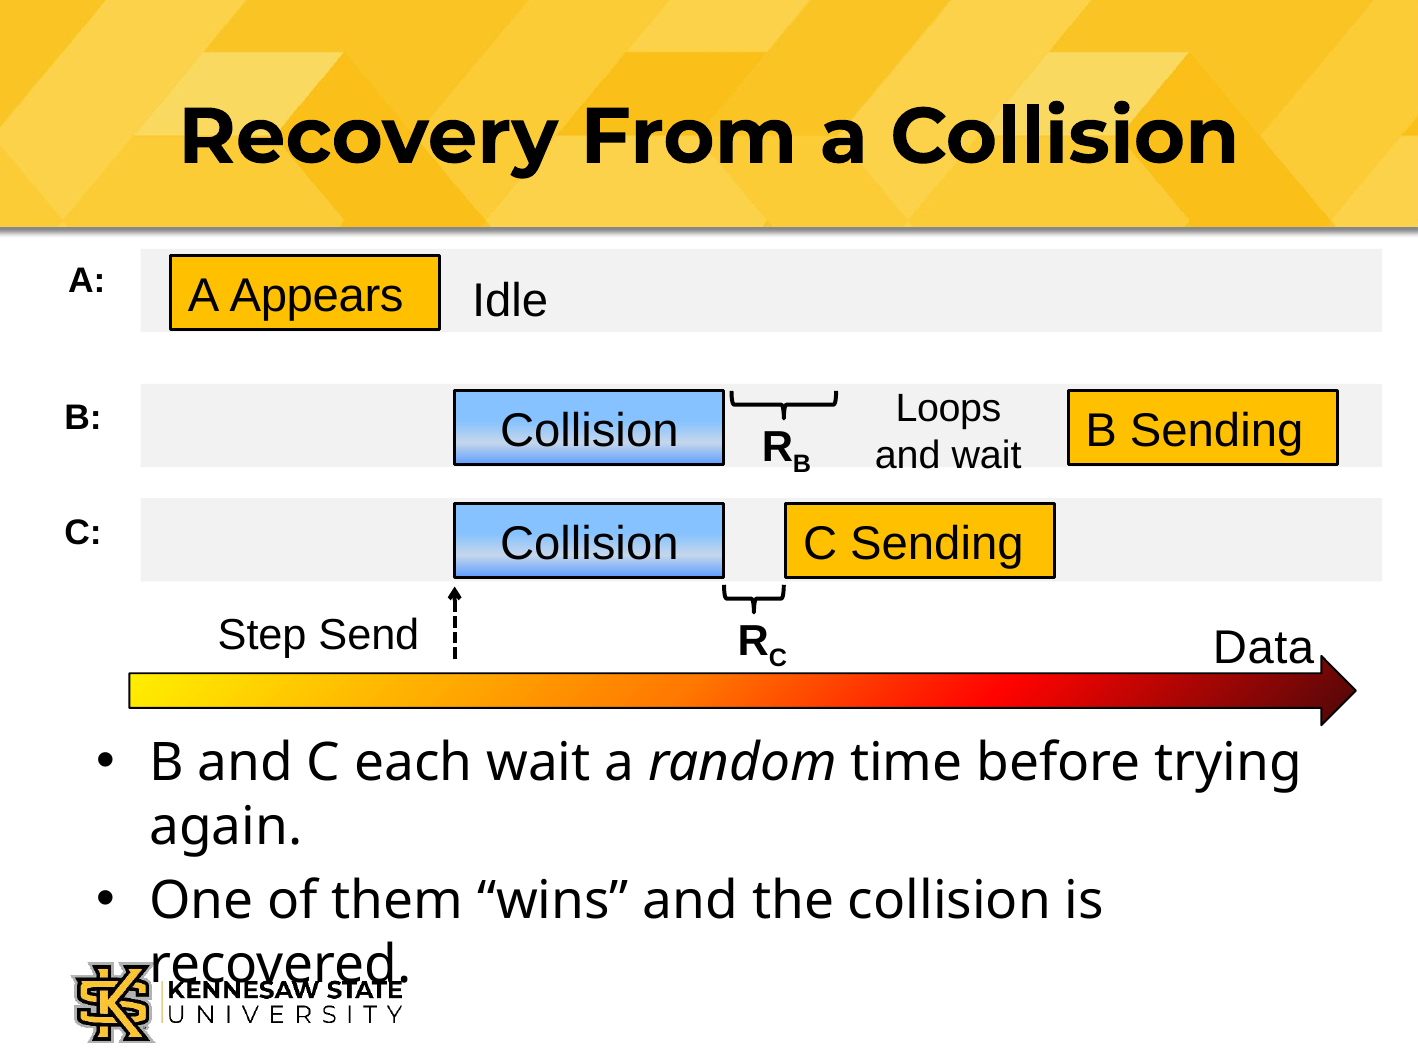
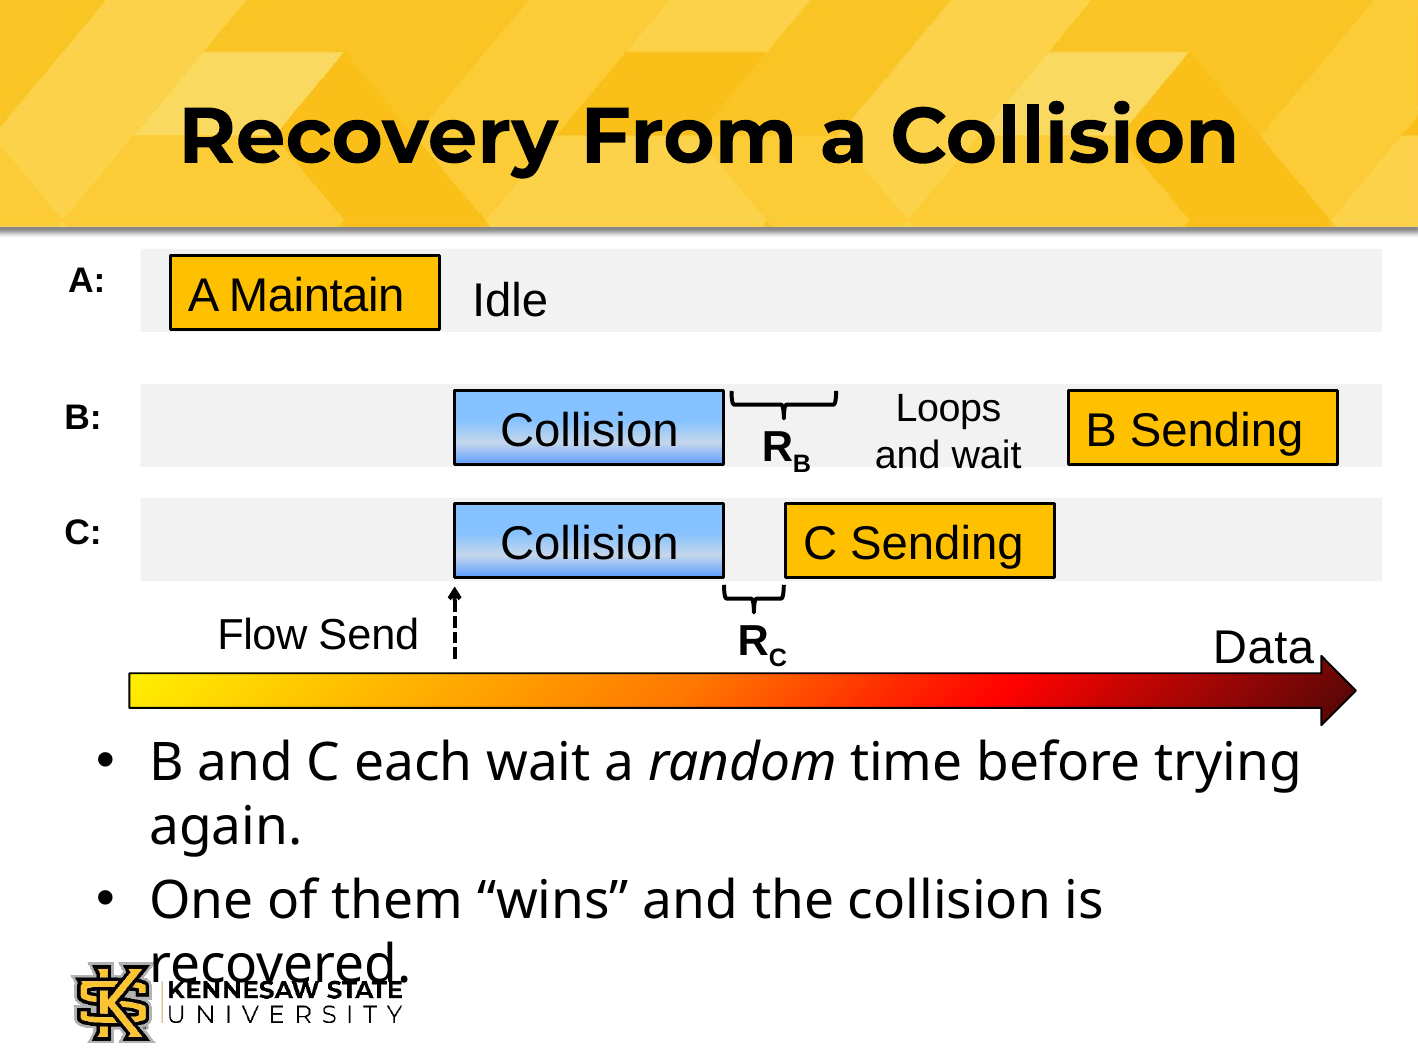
Appears: Appears -> Maintain (317, 296)
Step: Step -> Flow (262, 635)
